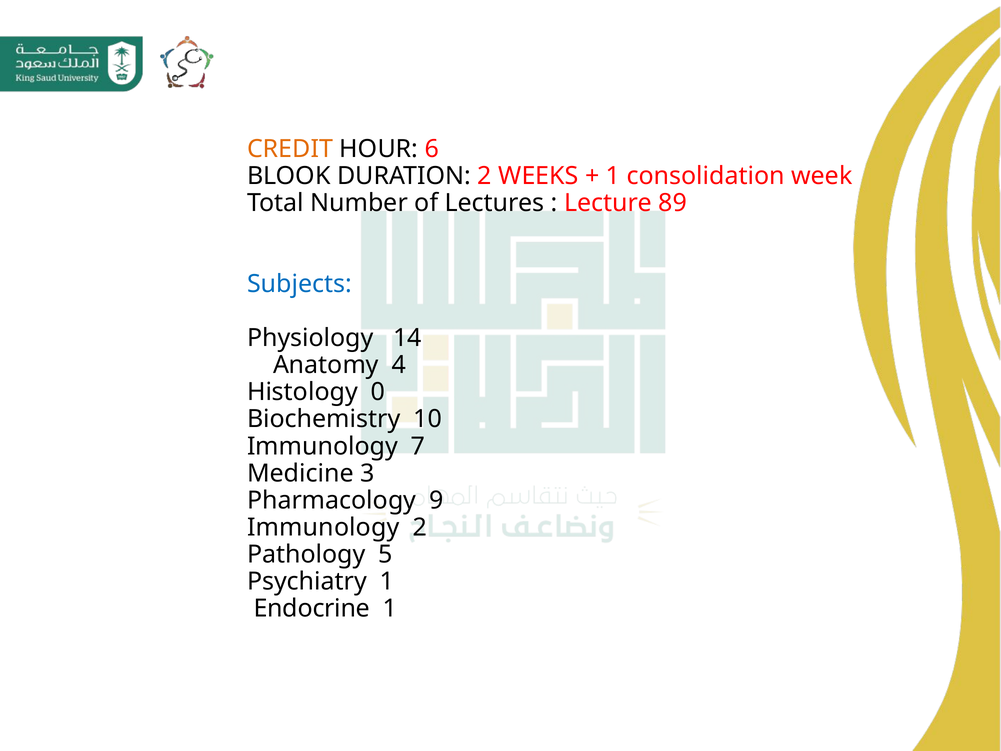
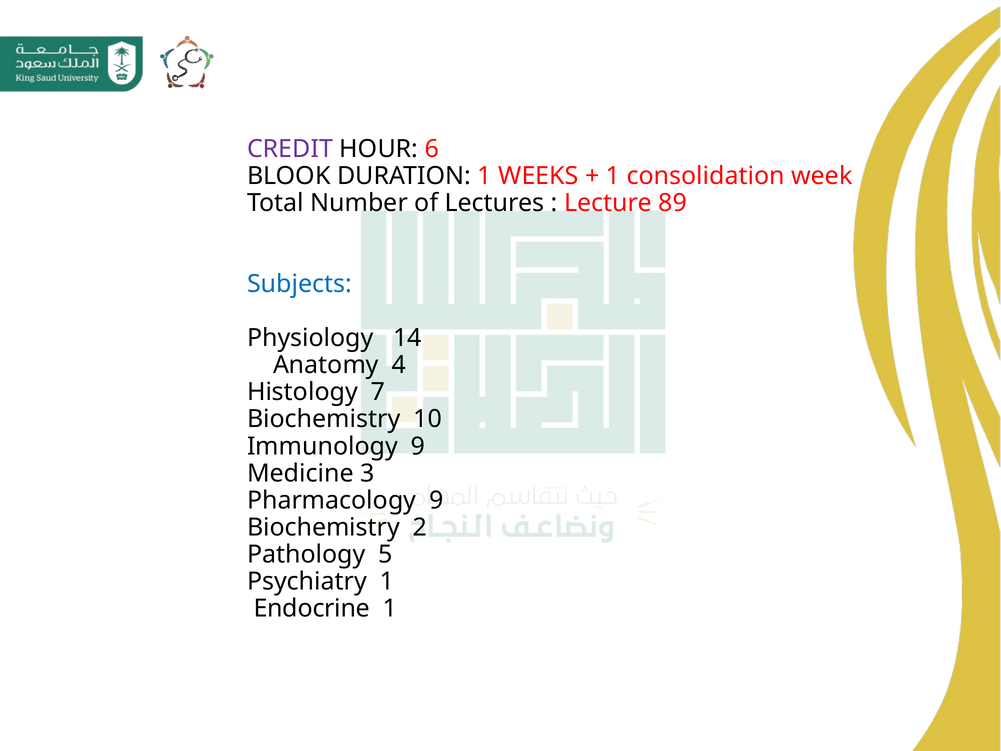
CREDIT colour: orange -> purple (290, 149)
DURATION 2: 2 -> 1 (485, 176)
0: 0 -> 7 (378, 392)
Immunology 7: 7 -> 9 (418, 446)
Immunology: Immunology -> Biochemistry (323, 527)
